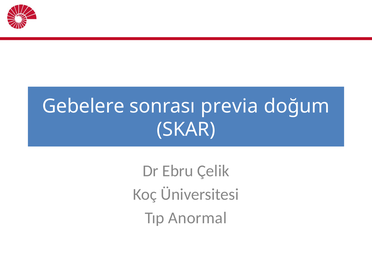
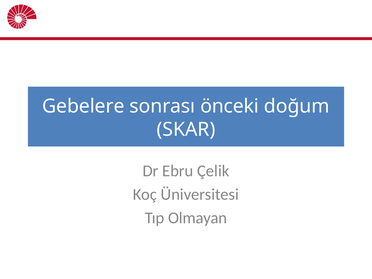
previa: previa -> önceki (230, 106)
Anormal: Anormal -> Olmayan (198, 218)
